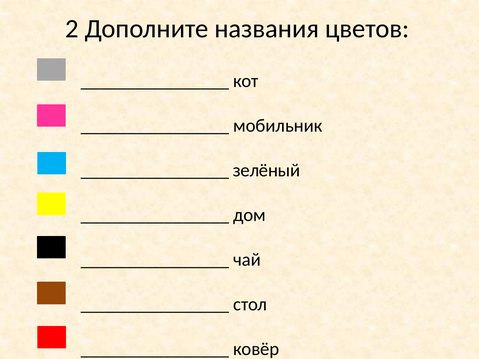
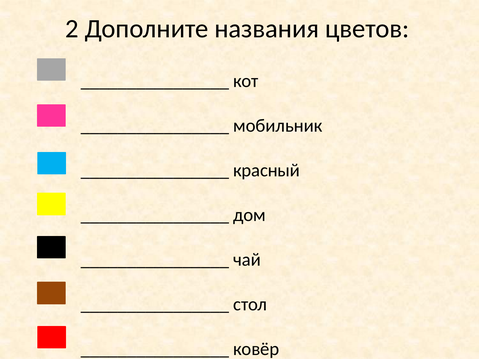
зелёный: зелёный -> красный (267, 170)
